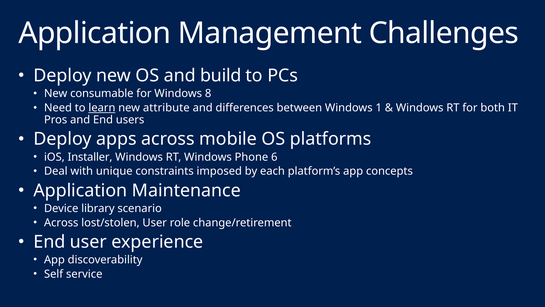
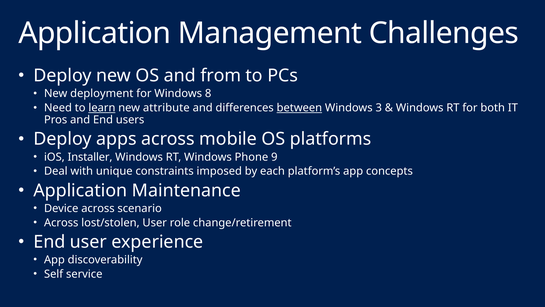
build: build -> from (221, 76)
consumable: consumable -> deployment (102, 93)
between underline: none -> present (299, 108)
1: 1 -> 3 (379, 108)
6: 6 -> 9 (274, 157)
Device library: library -> across (98, 208)
